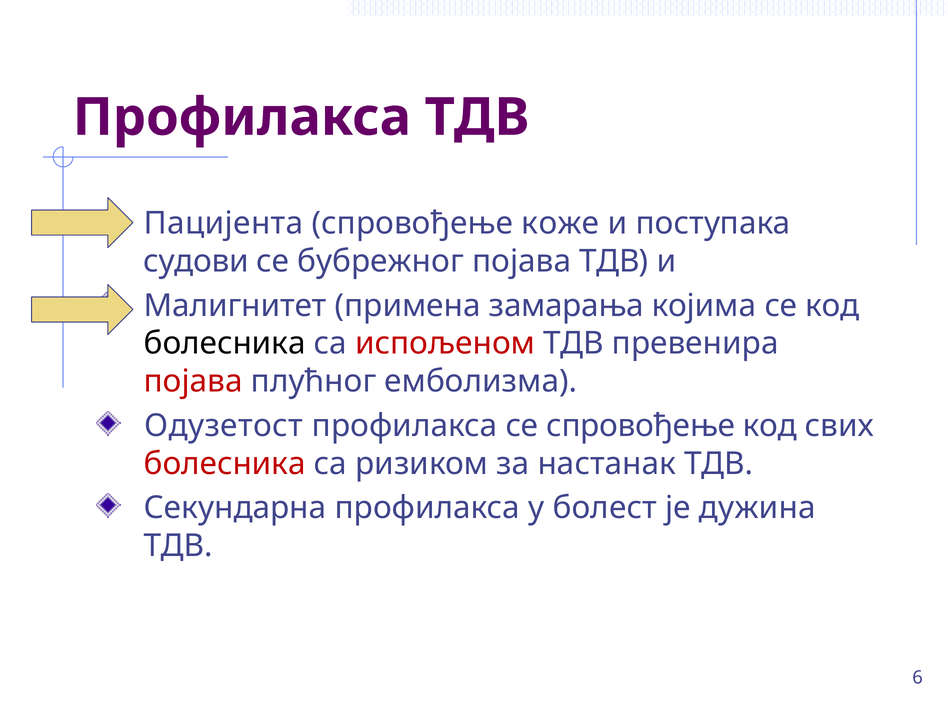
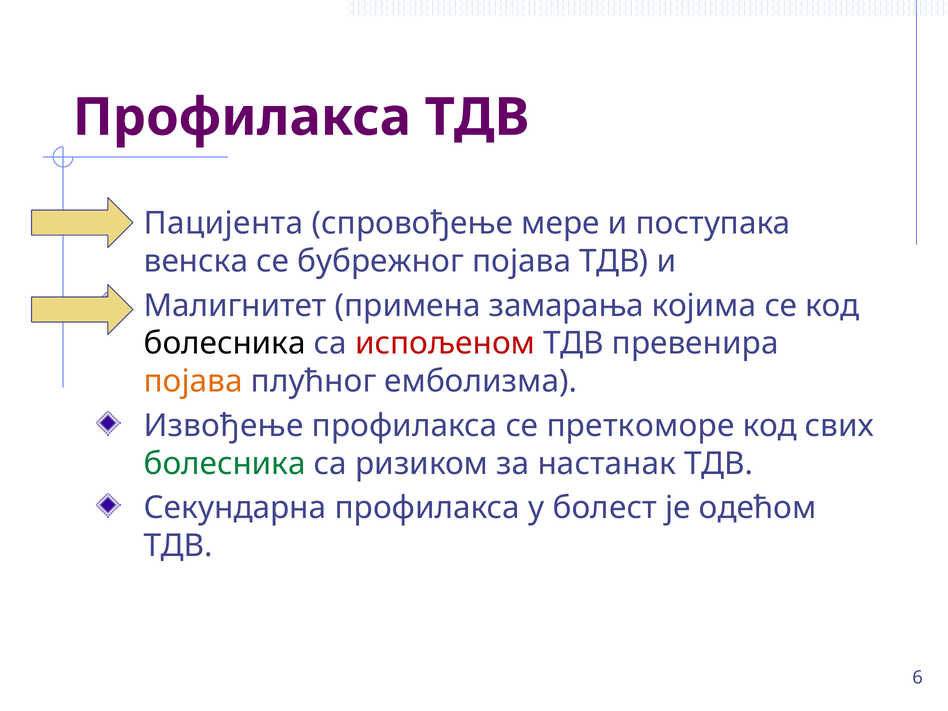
коже: коже -> мере (561, 223)
судови: судови -> венска (196, 261)
појава colour: red -> orange (193, 381)
Одузетост: Одузетост -> Извођење (224, 426)
се спровођење: спровођење -> преткоморе (640, 426)
болесника colour: red -> green (225, 464)
дужина: дужина -> одећом (758, 508)
